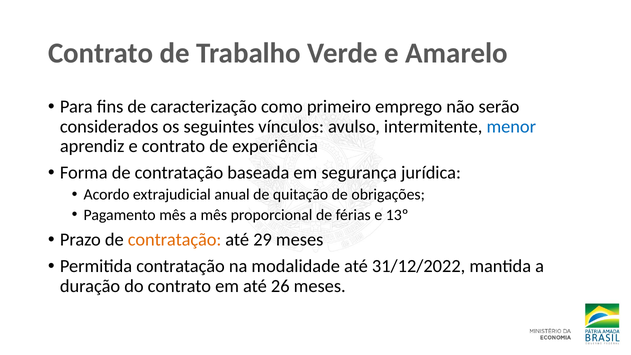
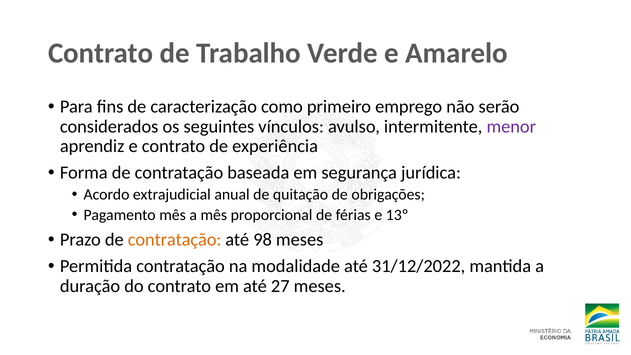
menor colour: blue -> purple (511, 126)
29: 29 -> 98 (263, 240)
26: 26 -> 27 (280, 286)
